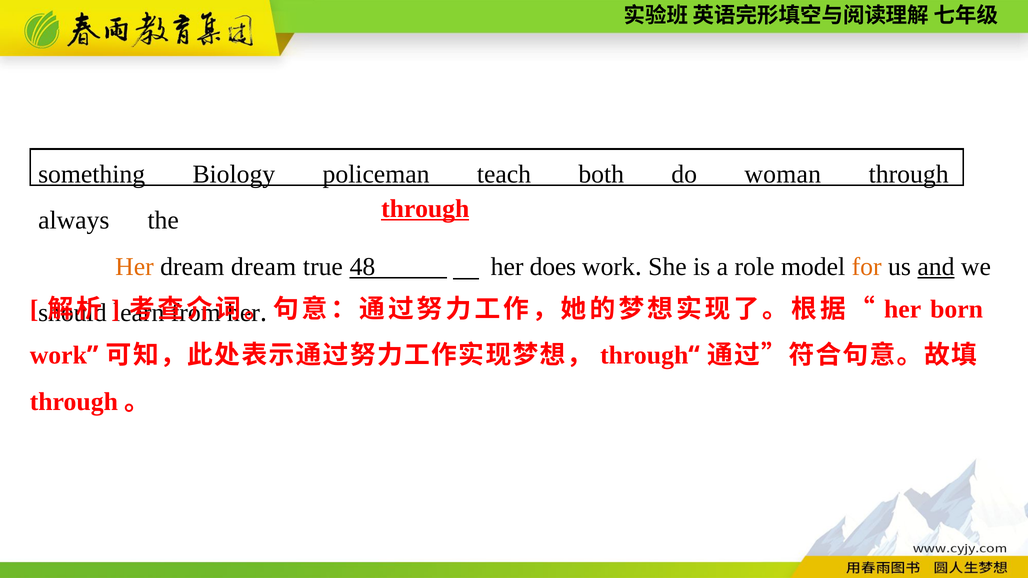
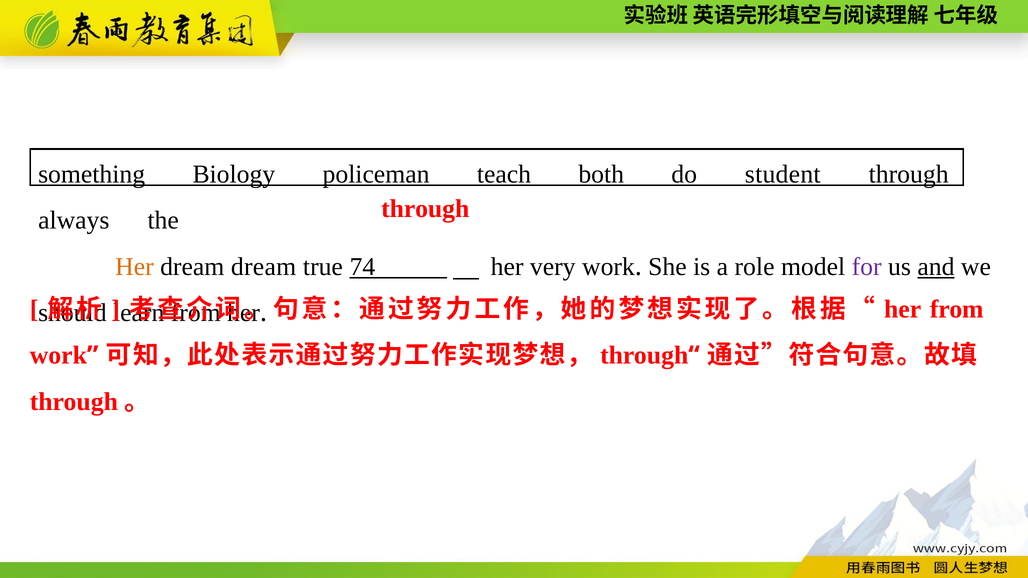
woman: woman -> student (783, 174)
through underline: present -> none (425, 209)
48: 48 -> 74 (362, 267)
does: does -> very (553, 267)
for colour: orange -> purple (867, 267)
her born: born -> from (957, 309)
